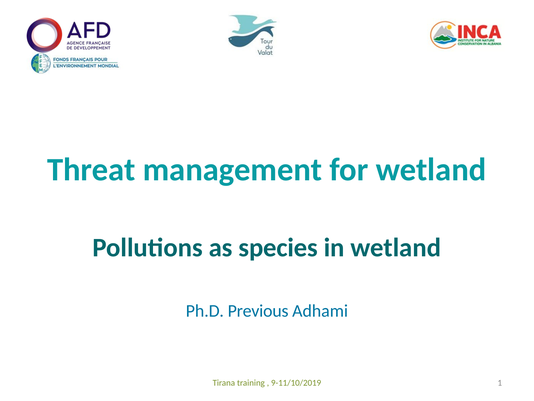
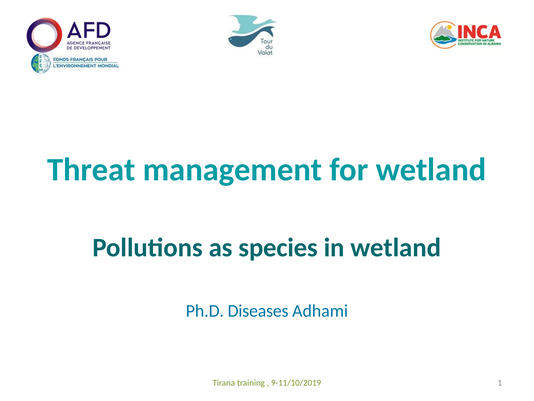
Previous: Previous -> Diseases (258, 310)
